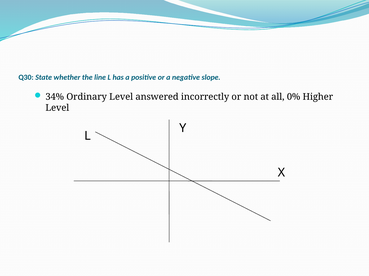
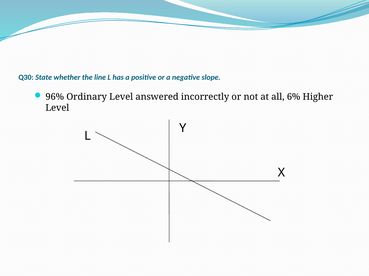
34%: 34% -> 96% (55, 97)
0%: 0% -> 6% (294, 97)
